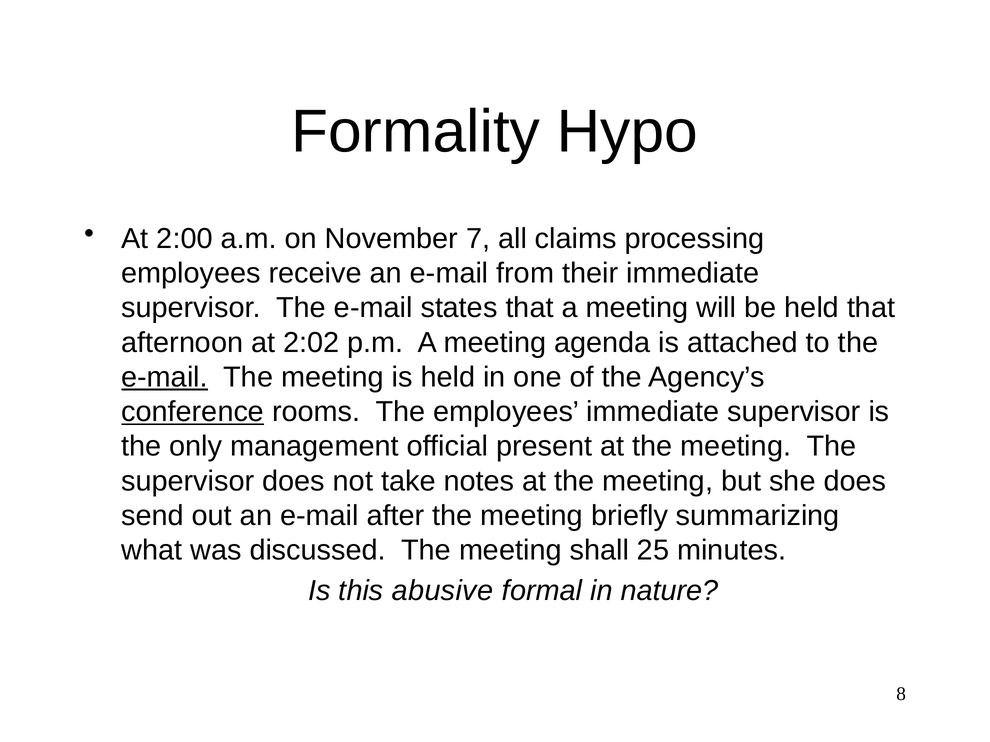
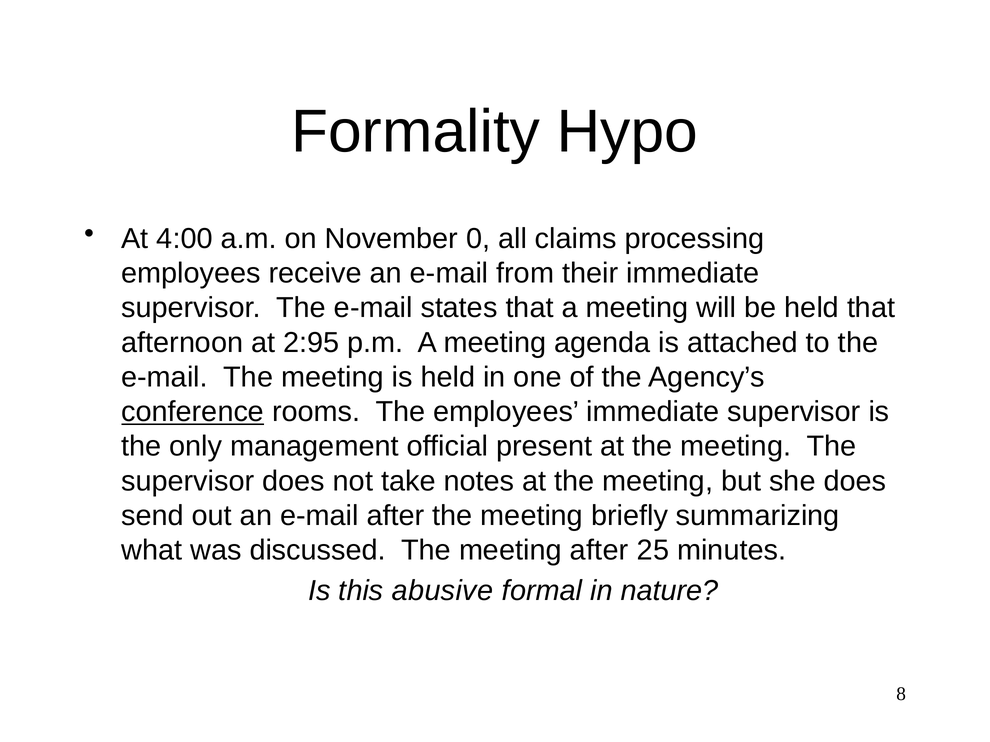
2:00: 2:00 -> 4:00 (185, 239)
7: 7 -> 0 (478, 239)
2:02: 2:02 -> 2:95 (311, 343)
e-mail underline: present -> none (165, 377)
meeting shall: shall -> after (599, 551)
